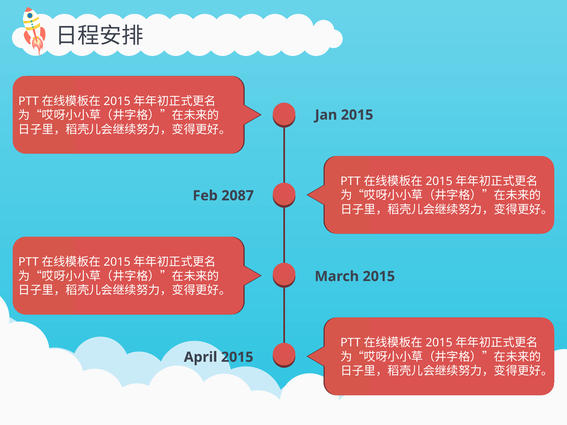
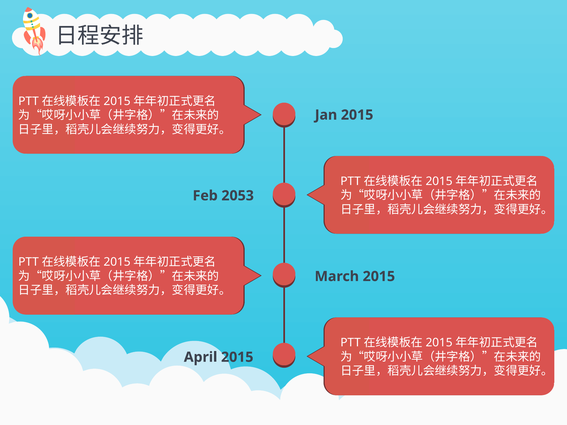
2087: 2087 -> 2053 (238, 196)
